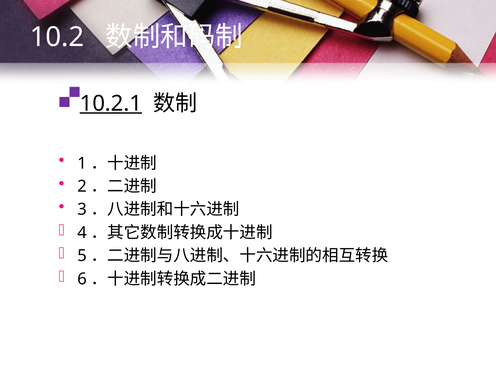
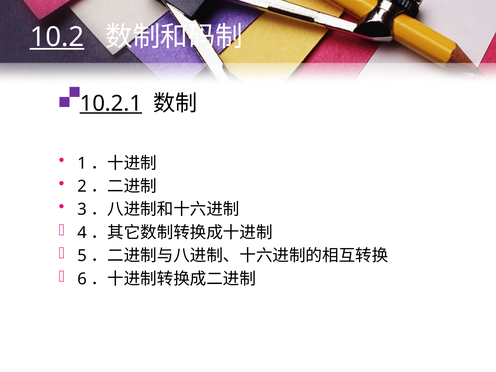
10.2 underline: none -> present (57, 37)
